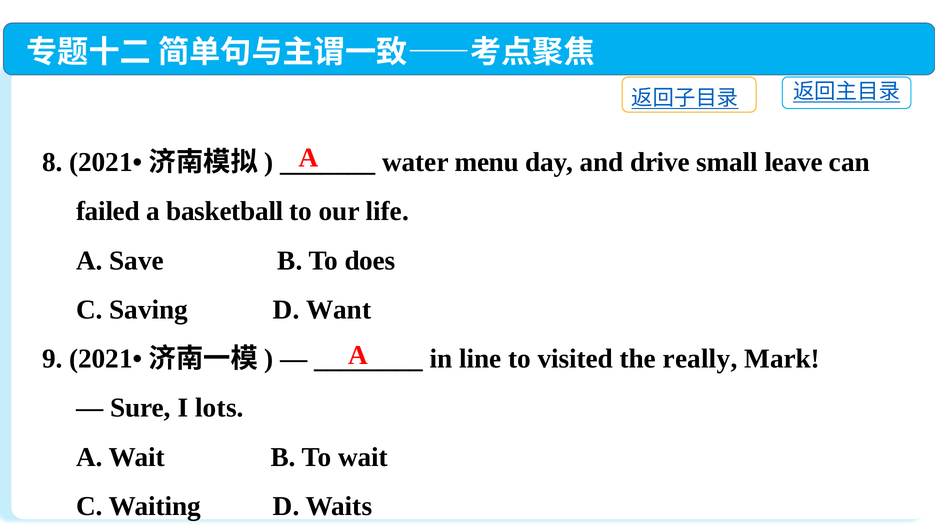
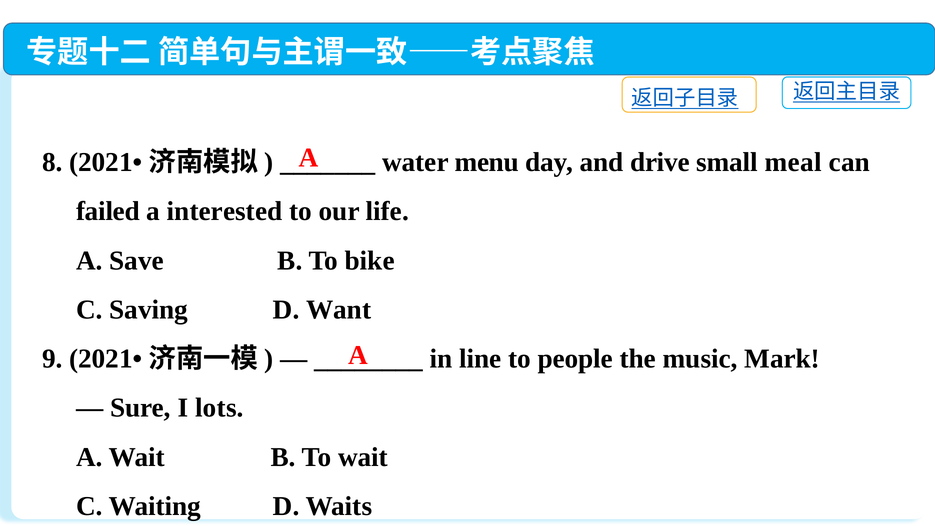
leave: leave -> meal (793, 162)
basketball: basketball -> interested (225, 211)
does: does -> bike (370, 261)
visited: visited -> people (575, 359)
really: really -> music (700, 359)
